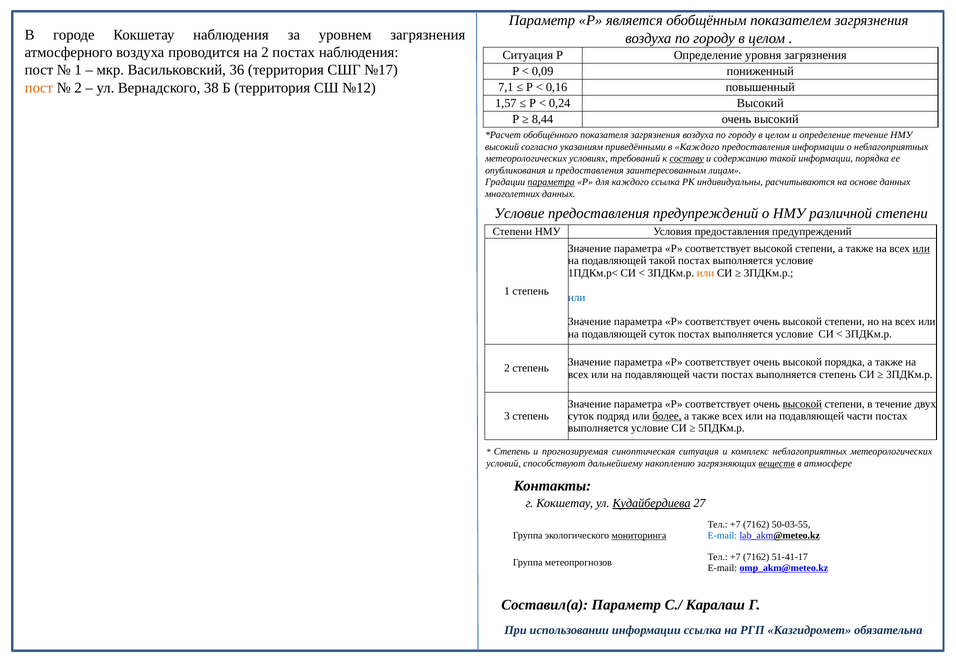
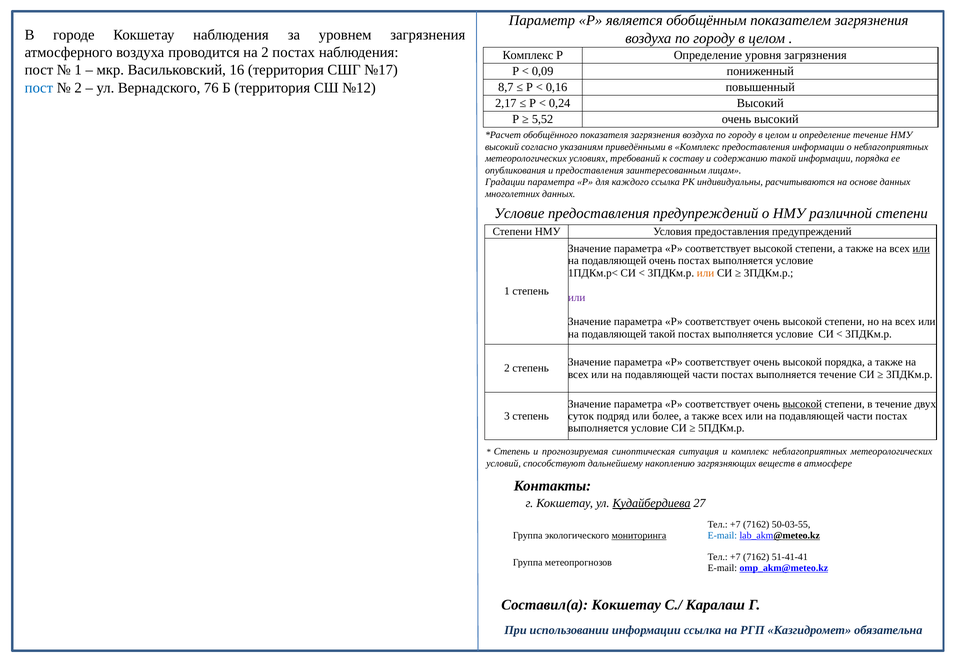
Ситуация: Ситуация -> Комплекс (528, 55)
36: 36 -> 16 (237, 70)
пост colour: orange -> blue (39, 88)
38: 38 -> 76 (211, 88)
7,1: 7,1 -> 8,7 (506, 87)
1,57: 1,57 -> 2,17 (506, 103)
8,44: 8,44 -> 5,52 (543, 119)
в Каждого: Каждого -> Комплекс (697, 147)
составу underline: present -> none (687, 159)
параметра underline: present -> none (551, 182)
подавляющей такой: такой -> очень (662, 261)
или colour: blue -> purple (577, 297)
подавляющей суток: суток -> такой (662, 334)
выполняется степень: степень -> течение (838, 374)
более underline: present -> none (667, 416)
веществ underline: present -> none (777, 463)
51-41-17: 51-41-17 -> 51-41-41 (790, 557)
Составил(а Параметр: Параметр -> Кокшетау (626, 605)
